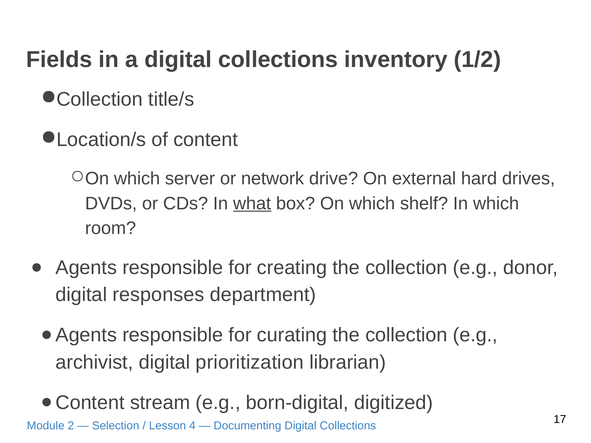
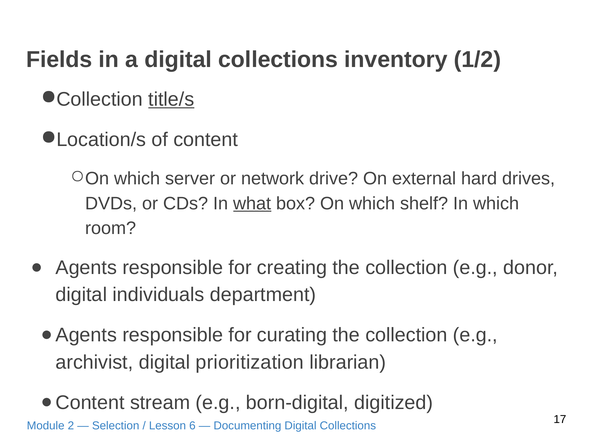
title/s underline: none -> present (171, 99)
responses: responses -> individuals (158, 295)
4: 4 -> 6 (192, 426)
